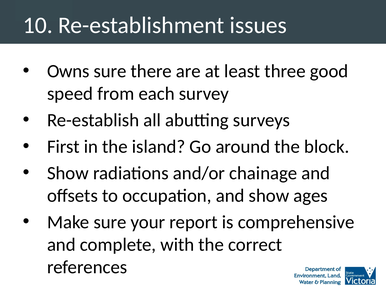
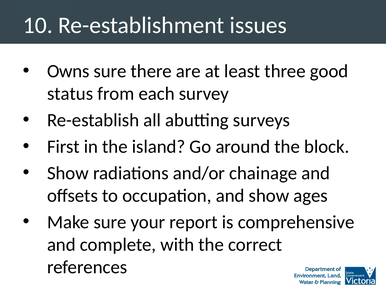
speed: speed -> status (70, 94)
